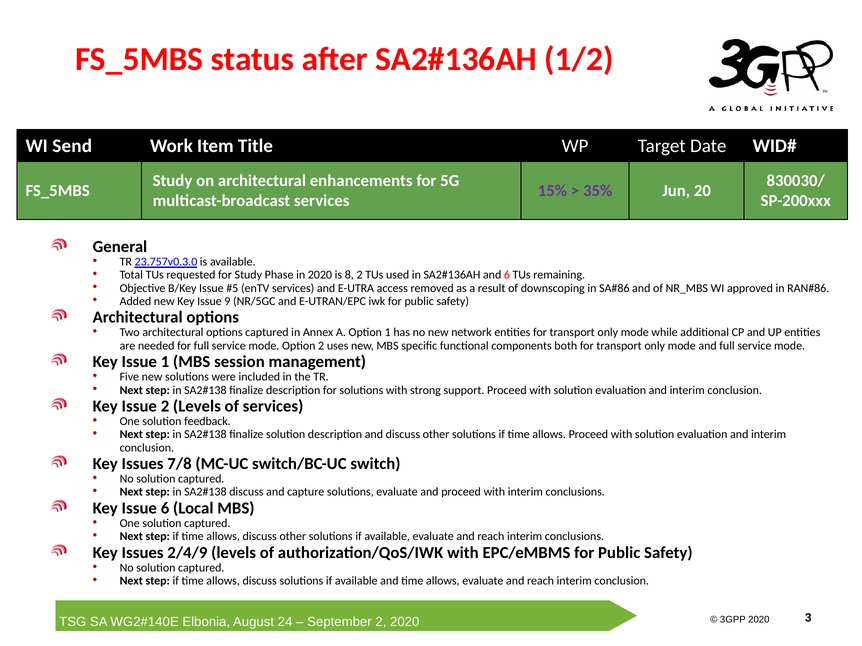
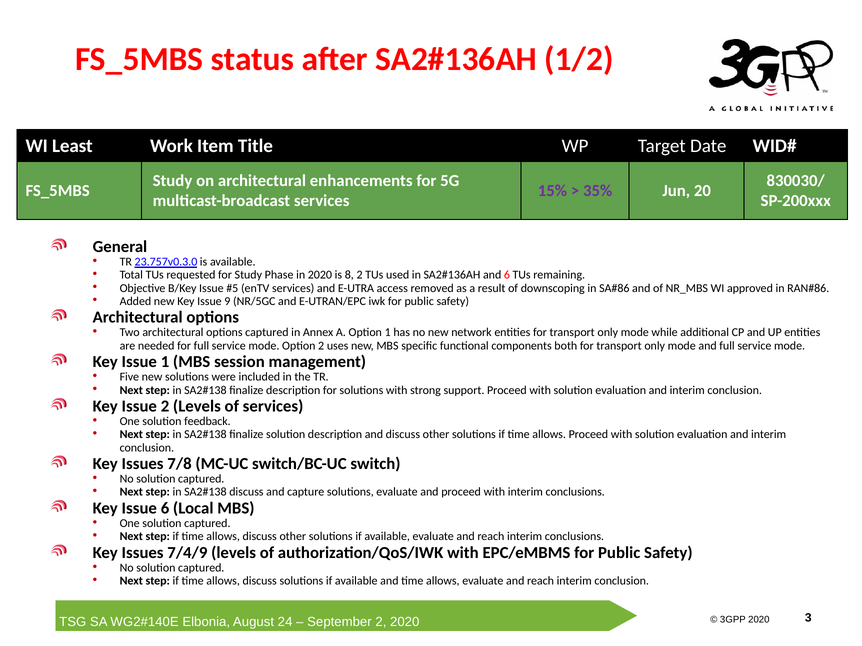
Send: Send -> Least (72, 146)
2/4/9: 2/4/9 -> 7/4/9 (187, 553)
